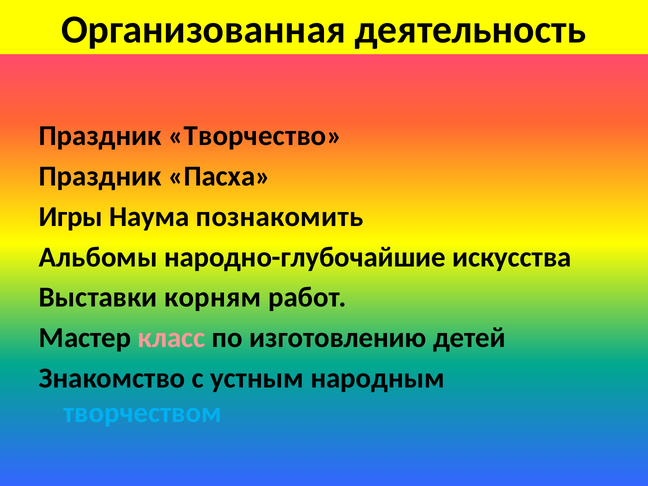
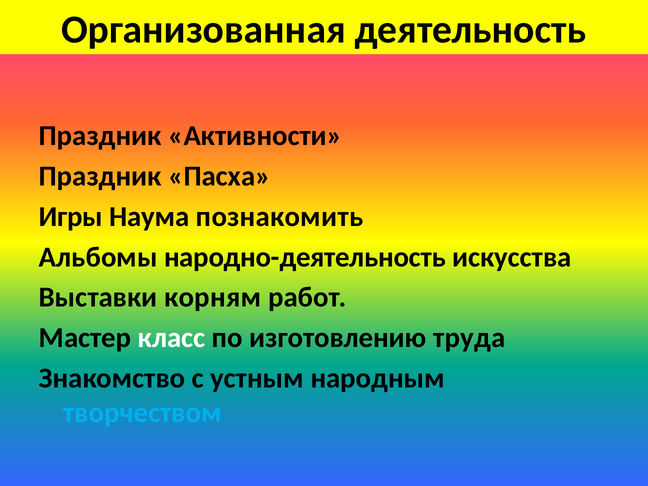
Творчество: Творчество -> Активности (255, 136)
народно-глубочайшие: народно-глубочайшие -> народно-деятельность (305, 257)
класс colour: pink -> white (172, 338)
детей: детей -> труда (469, 338)
